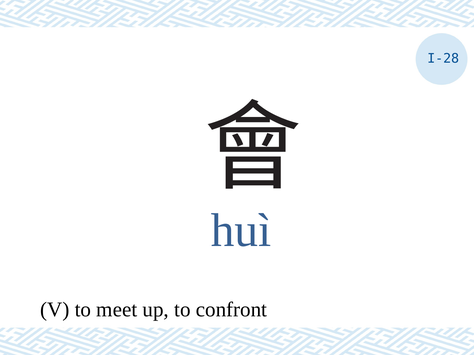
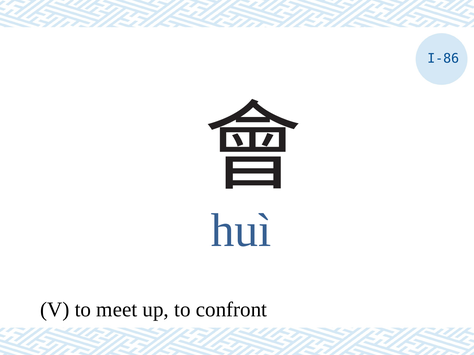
I-28: I-28 -> I-86 (443, 59)
